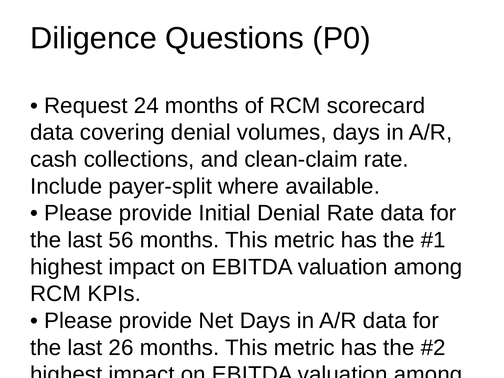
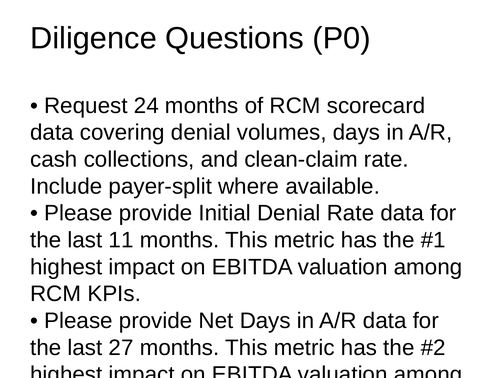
56: 56 -> 11 (121, 240)
26: 26 -> 27 (121, 348)
